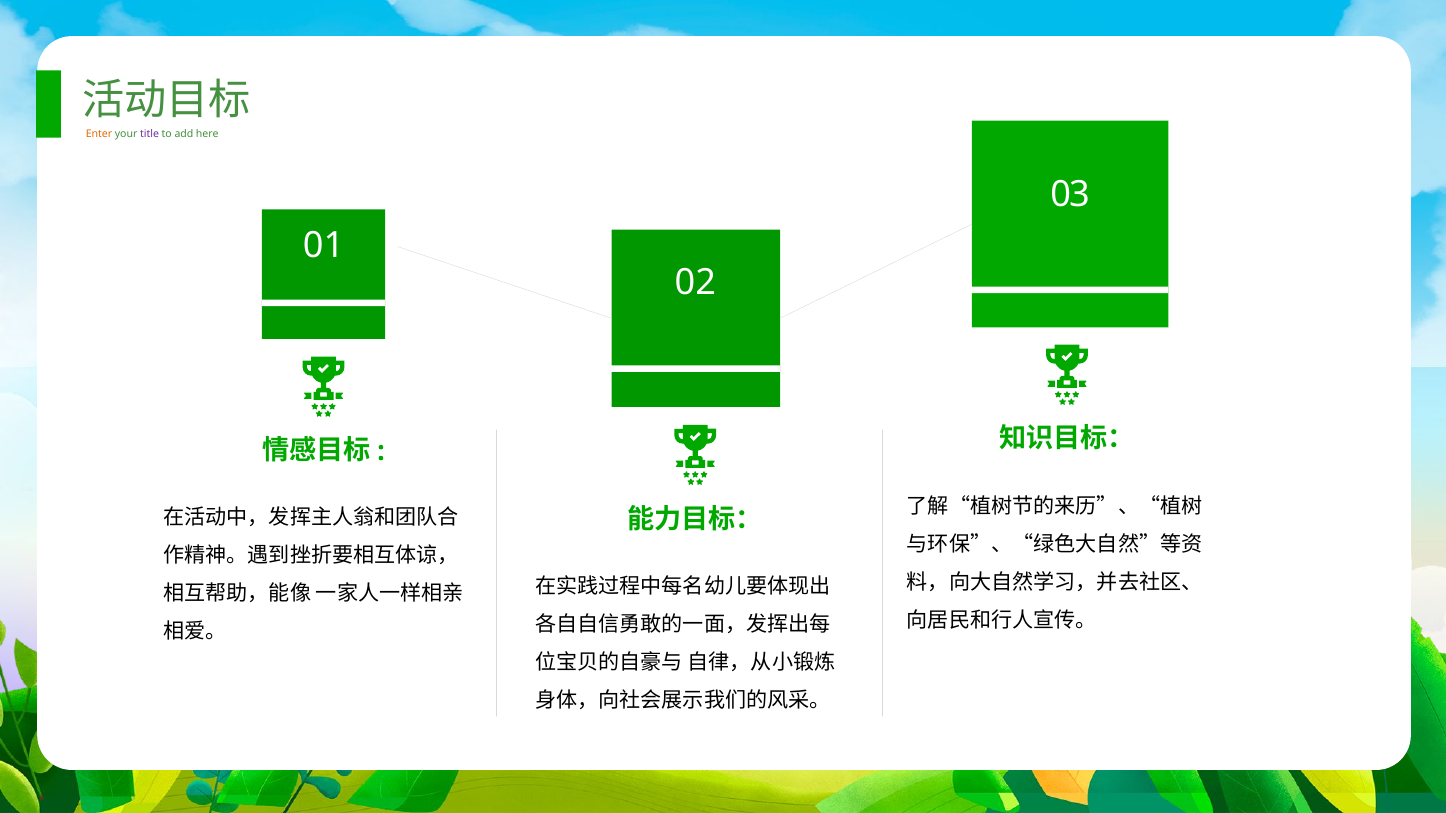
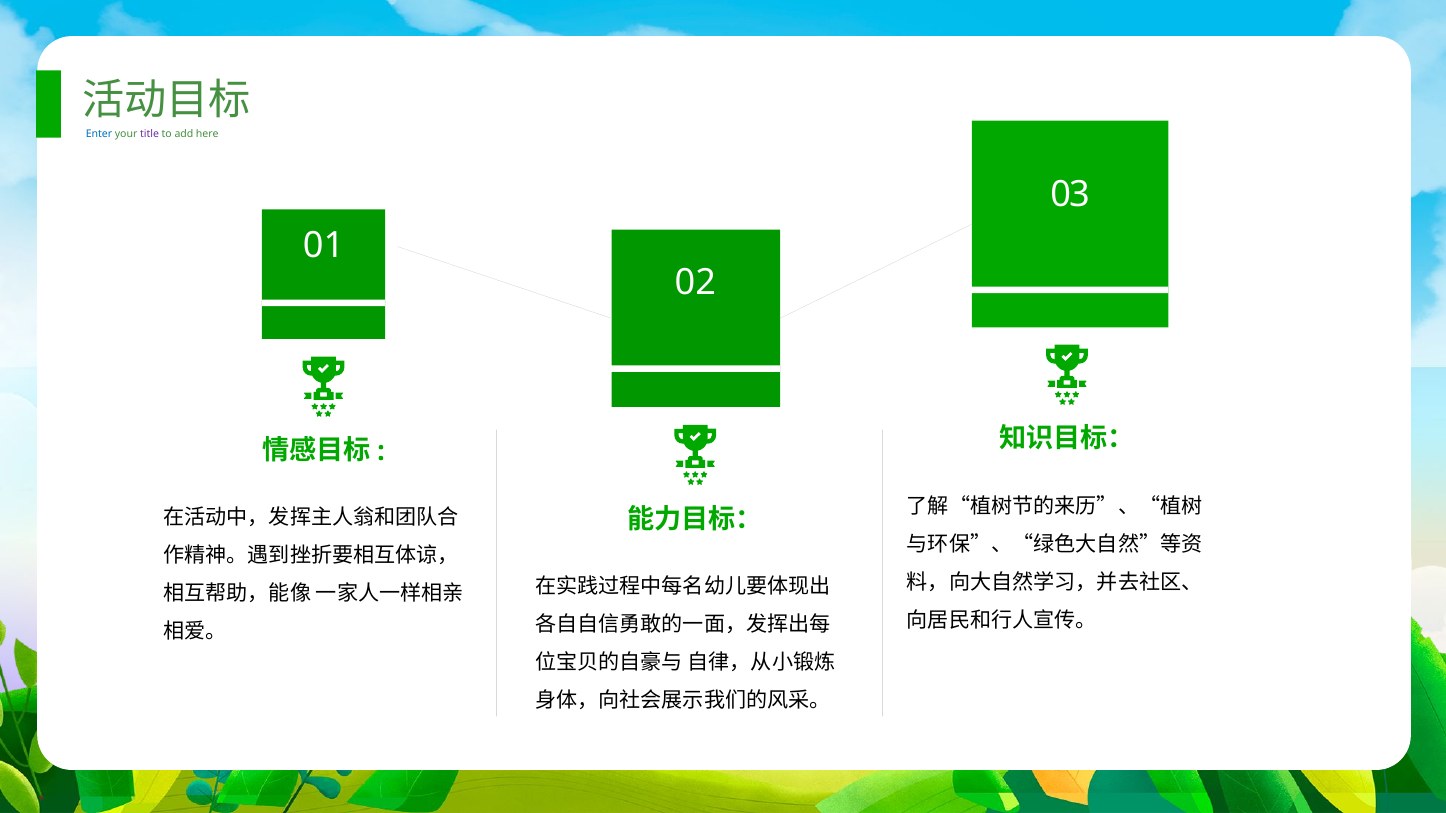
Enter colour: orange -> blue (99, 134)
